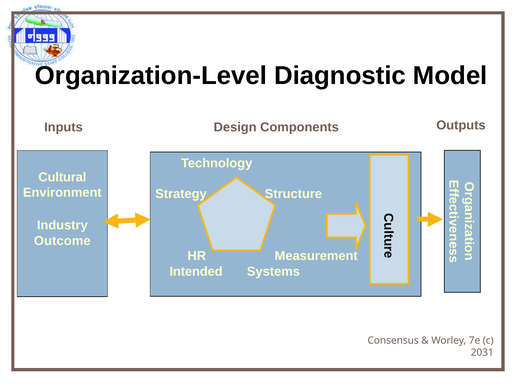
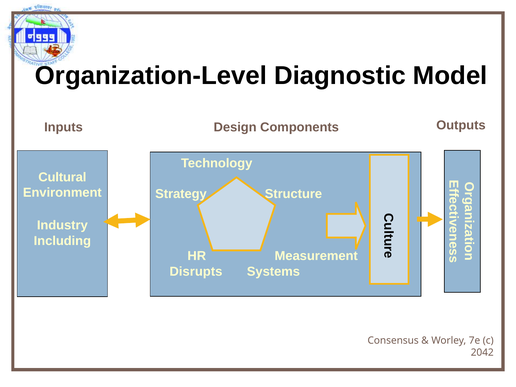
Outcome: Outcome -> Including (62, 241)
Intended: Intended -> Disrupts (196, 271)
2031: 2031 -> 2042 (482, 352)
